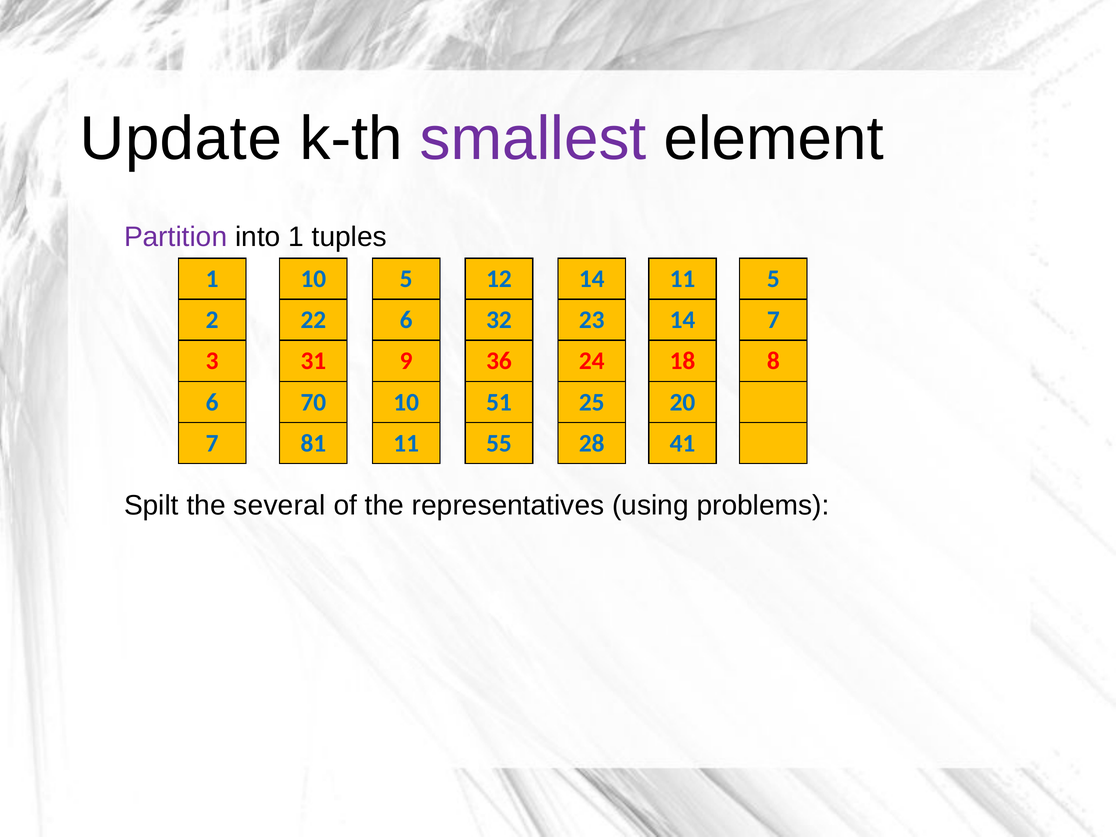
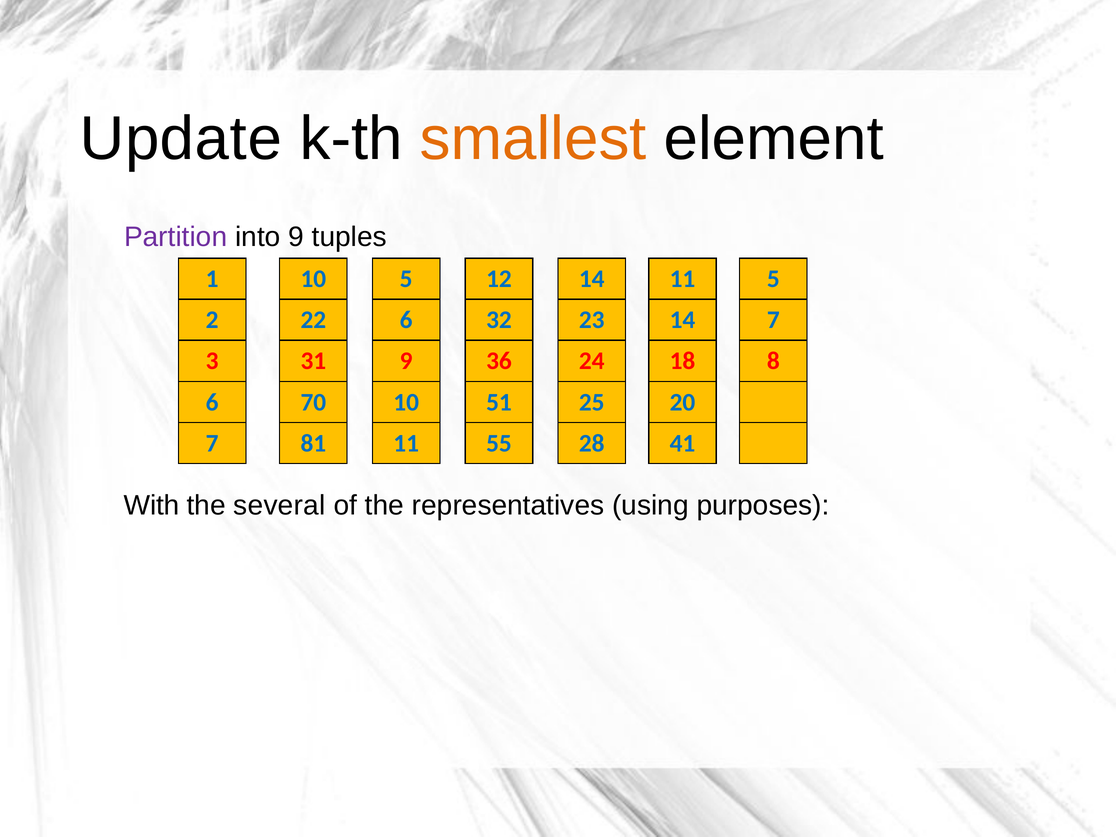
smallest colour: purple -> orange (533, 139)
into 1: 1 -> 9 (296, 237)
Spilt: Spilt -> With (152, 505)
problems: problems -> purposes (763, 505)
